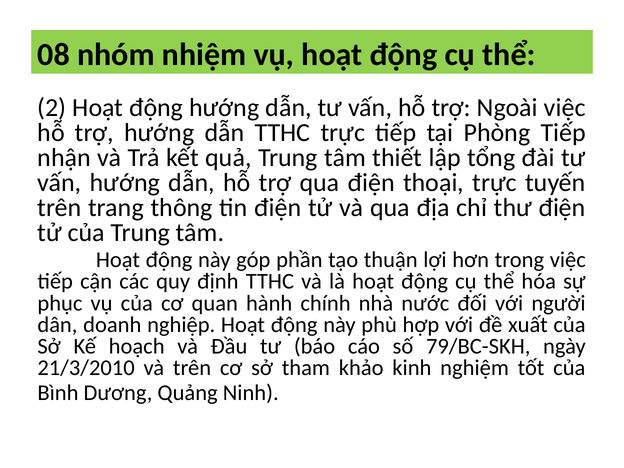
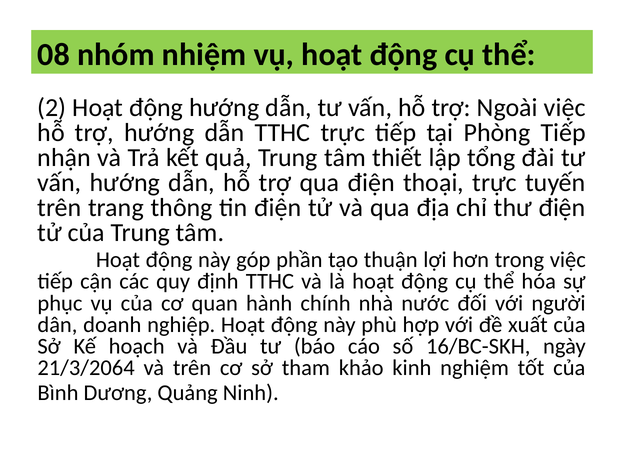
79/BC-SKH: 79/BC-SKH -> 16/BC-SKH (478, 346)
21/3/2010: 21/3/2010 -> 21/3/2064 (86, 368)
